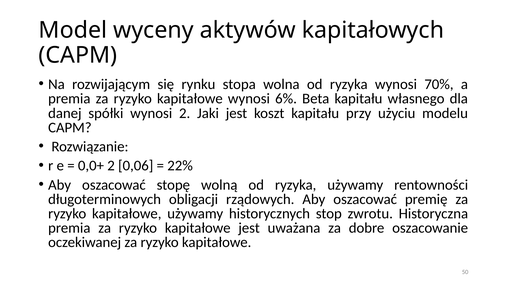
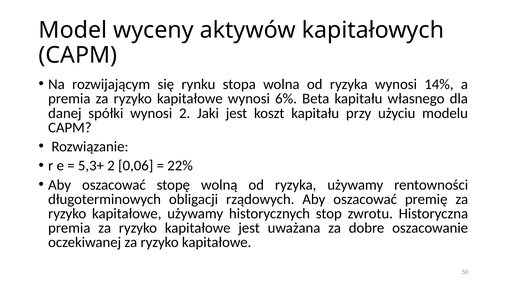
70%: 70% -> 14% (439, 84)
0,0+: 0,0+ -> 5,3+ (91, 166)
